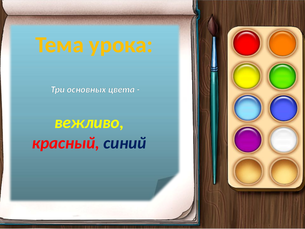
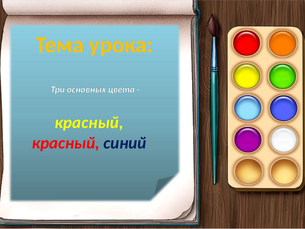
вежливо: вежливо -> красный (89, 122)
